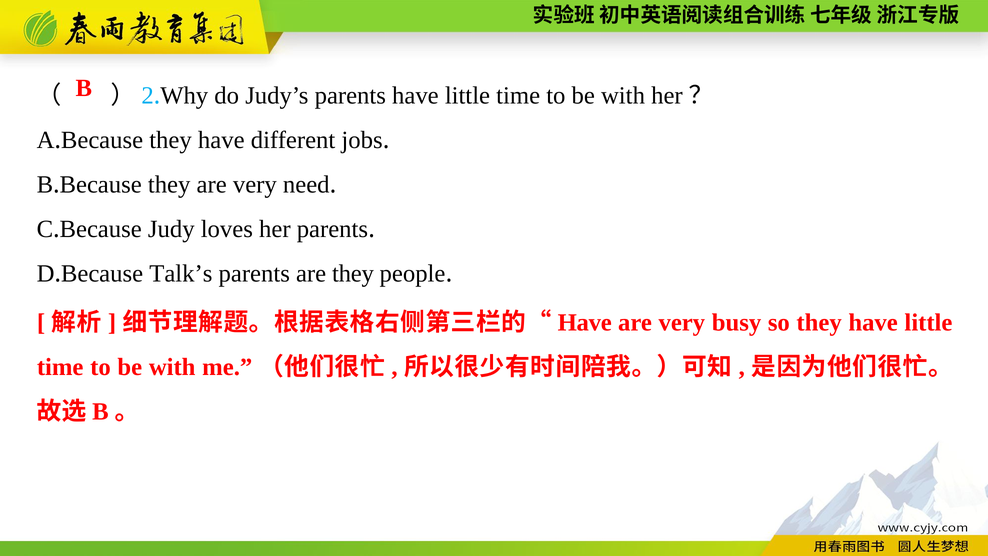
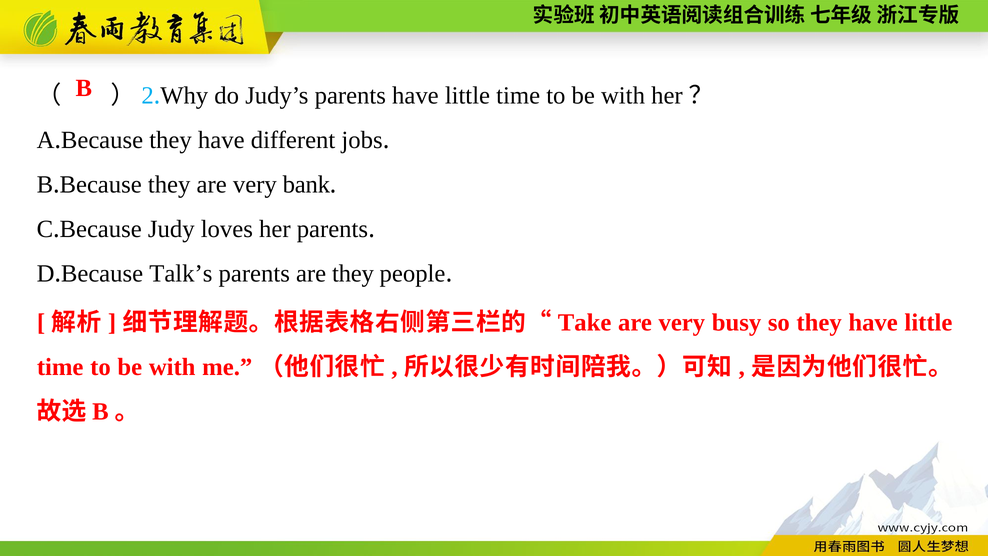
need: need -> bank (306, 185)
Have: Have -> Take (585, 322)
